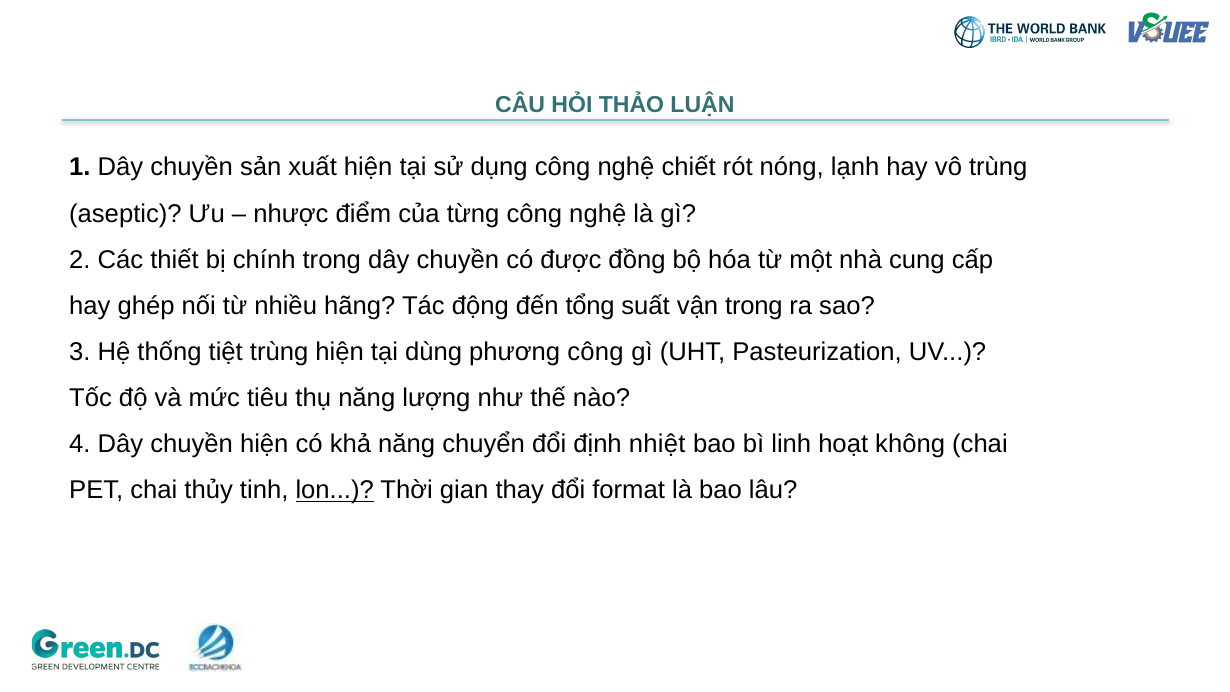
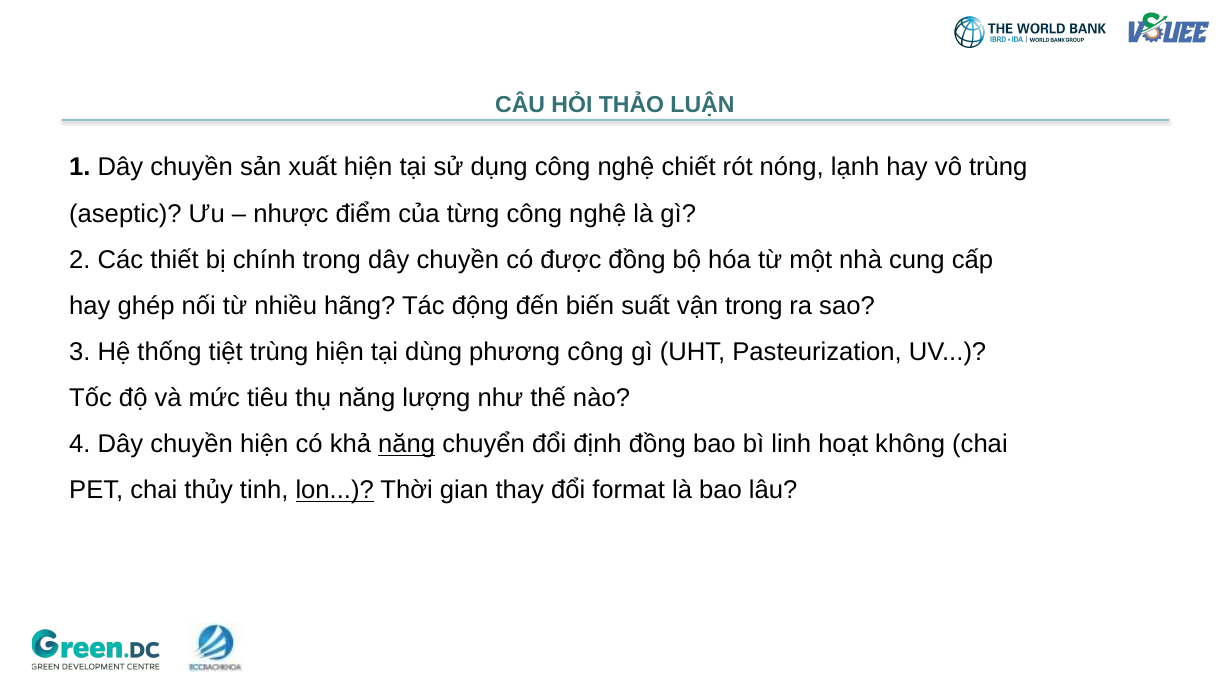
tổng: tổng -> biến (590, 306)
năng underline: none -> present (407, 444)
định nhiệt: nhiệt -> đồng (657, 444)
